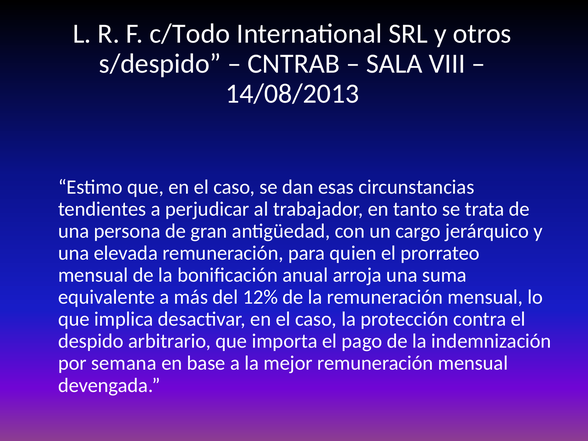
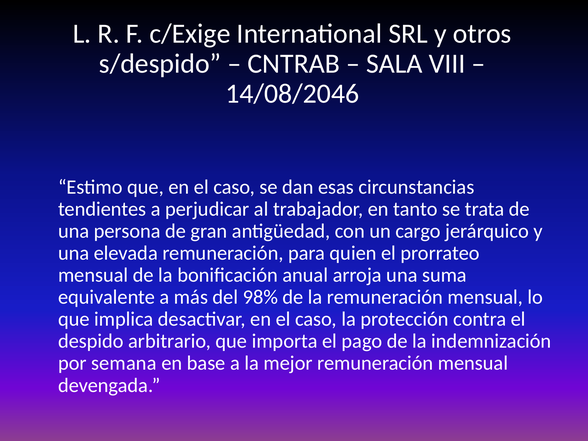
c/Todo: c/Todo -> c/Exige (190, 34)
14/08/2013: 14/08/2013 -> 14/08/2046 (292, 94)
12%: 12% -> 98% (260, 297)
